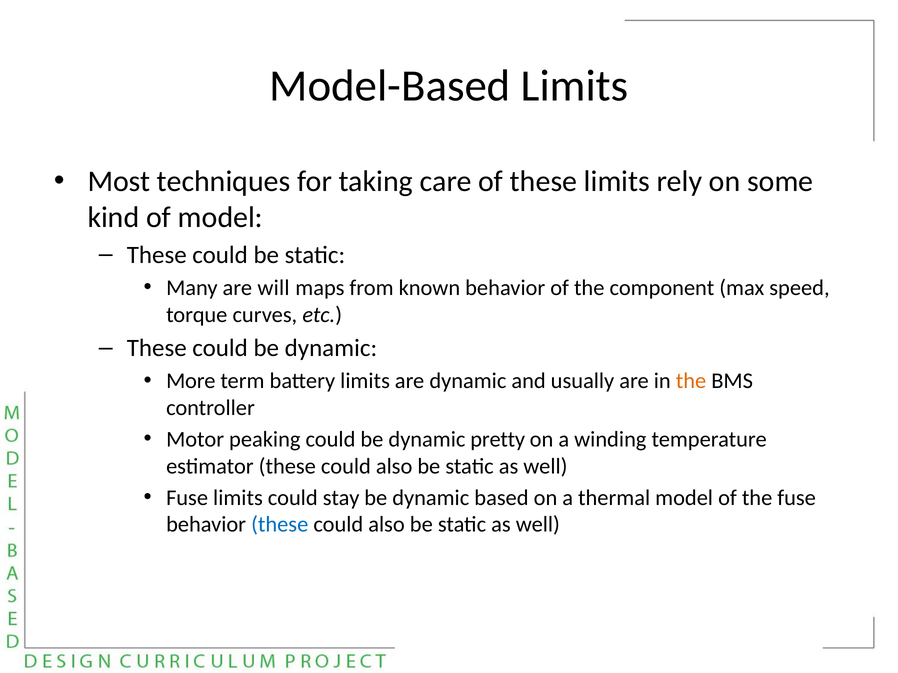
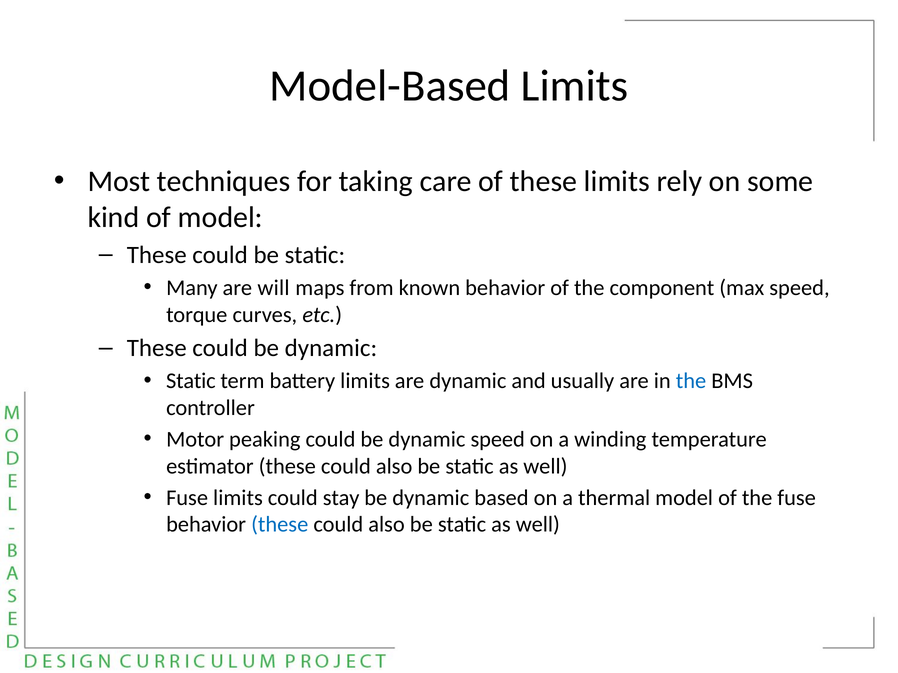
More: More -> Static (191, 381)
the colour: orange -> blue (691, 381)
dynamic pretty: pretty -> speed (498, 440)
